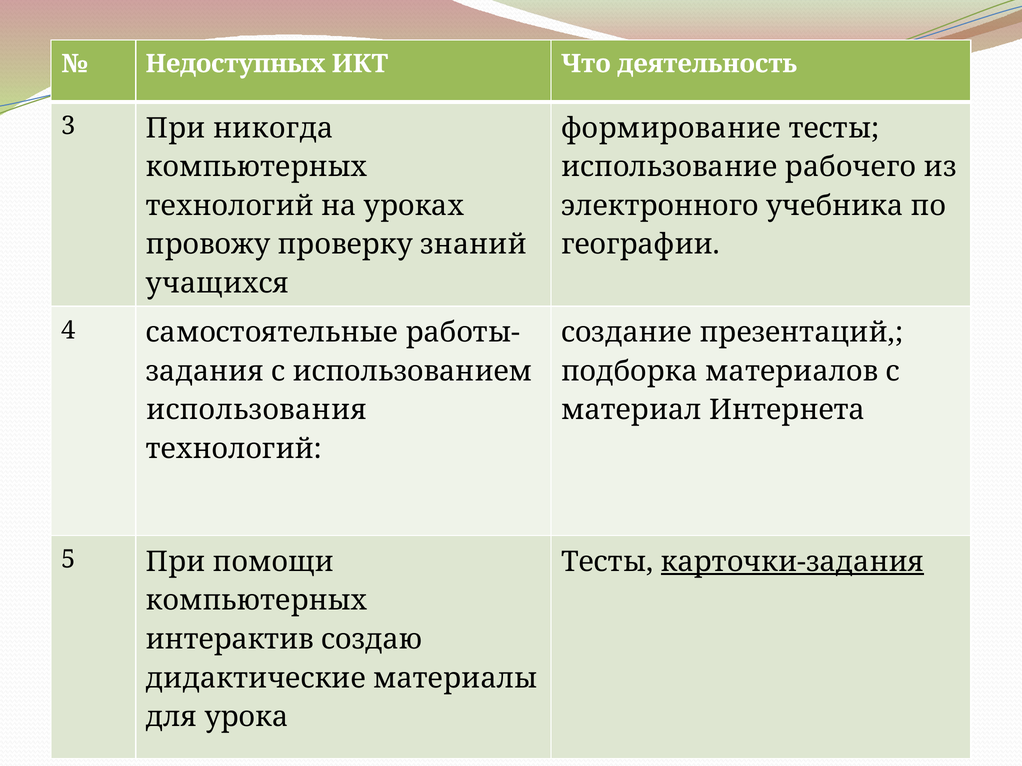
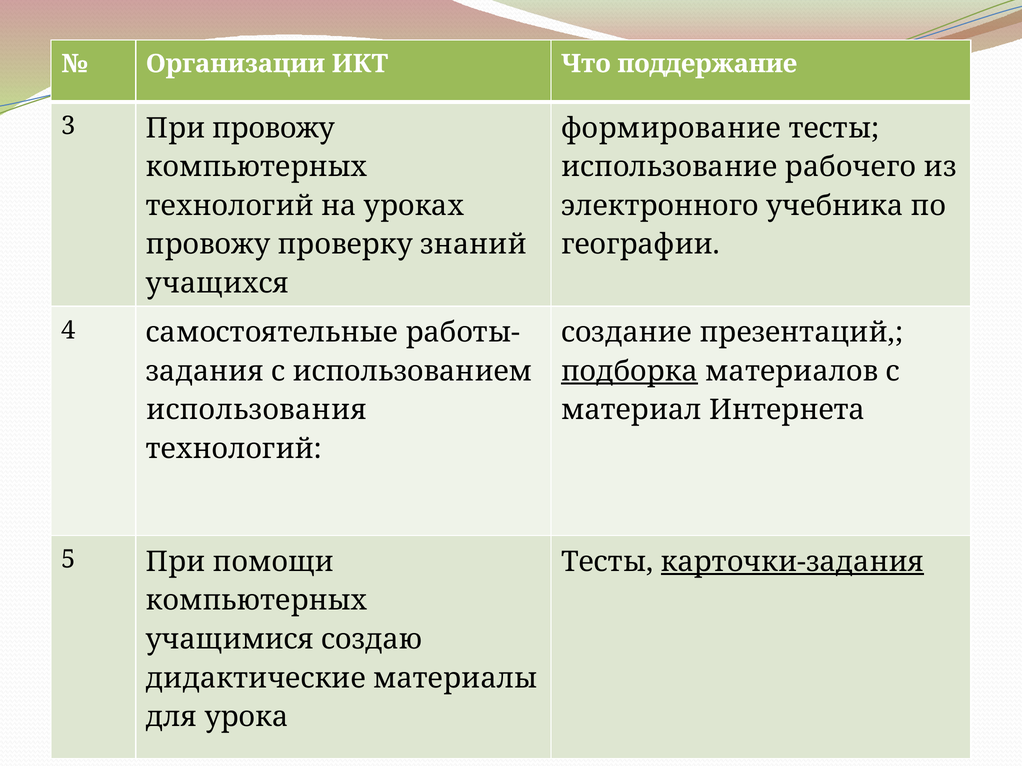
Недоступных: Недоступных -> Организации (235, 64)
деятельность: деятельность -> поддержание (707, 64)
При никогда: никогда -> провожу (274, 128)
подборка underline: none -> present (629, 371)
интерактив: интерактив -> учащимися (230, 640)
